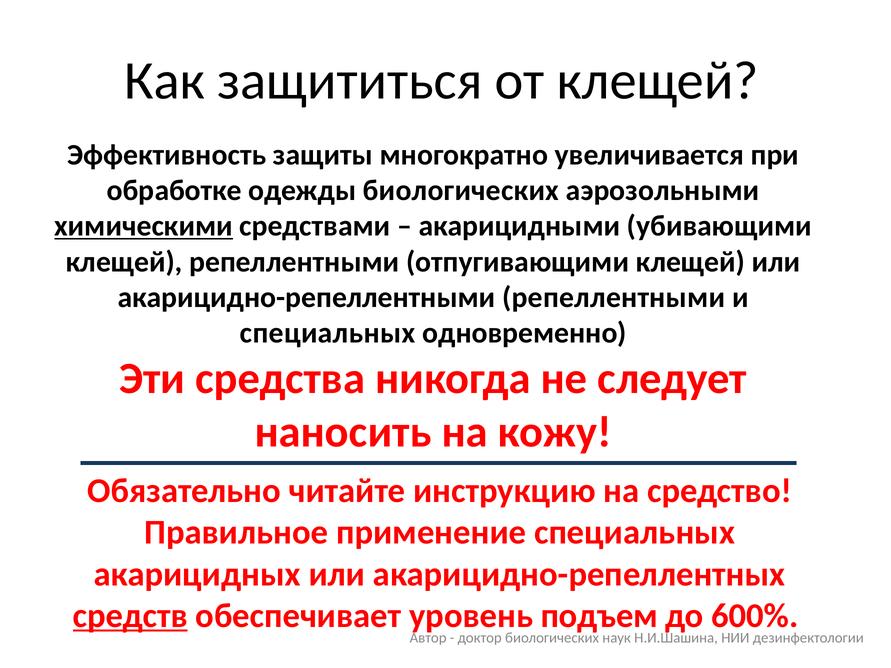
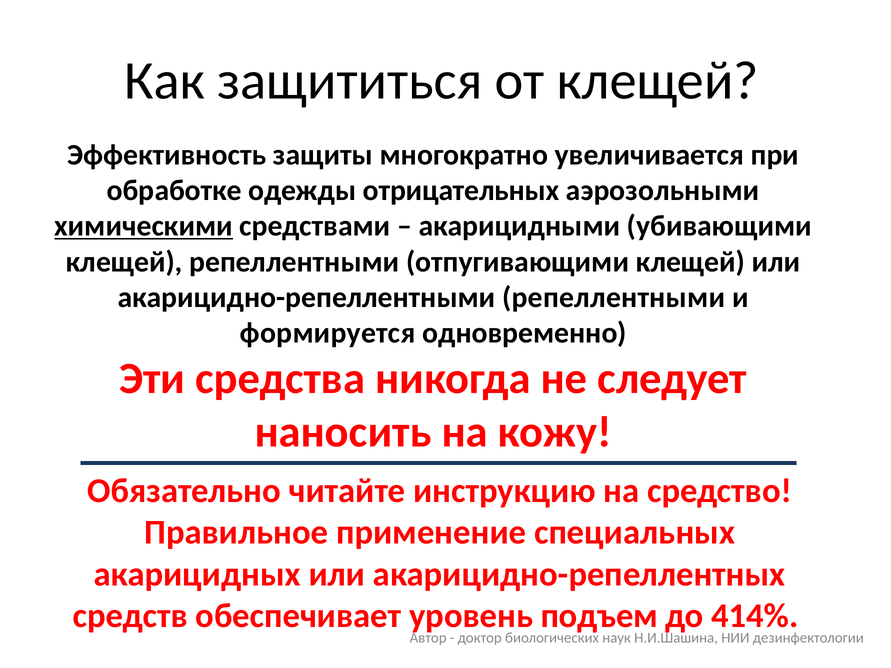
одежды биологических: биологических -> отрицательных (461, 191)
специальных: специальных -> формируется (328, 333)
средств underline: present -> none (130, 616)
600%: 600% -> 414% (755, 616)
